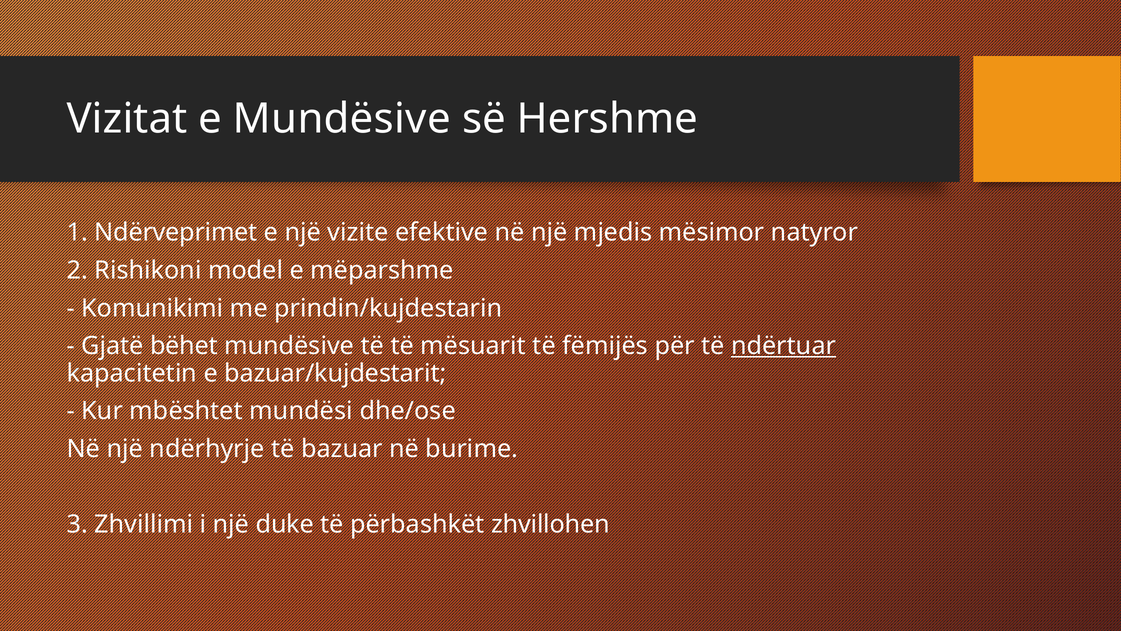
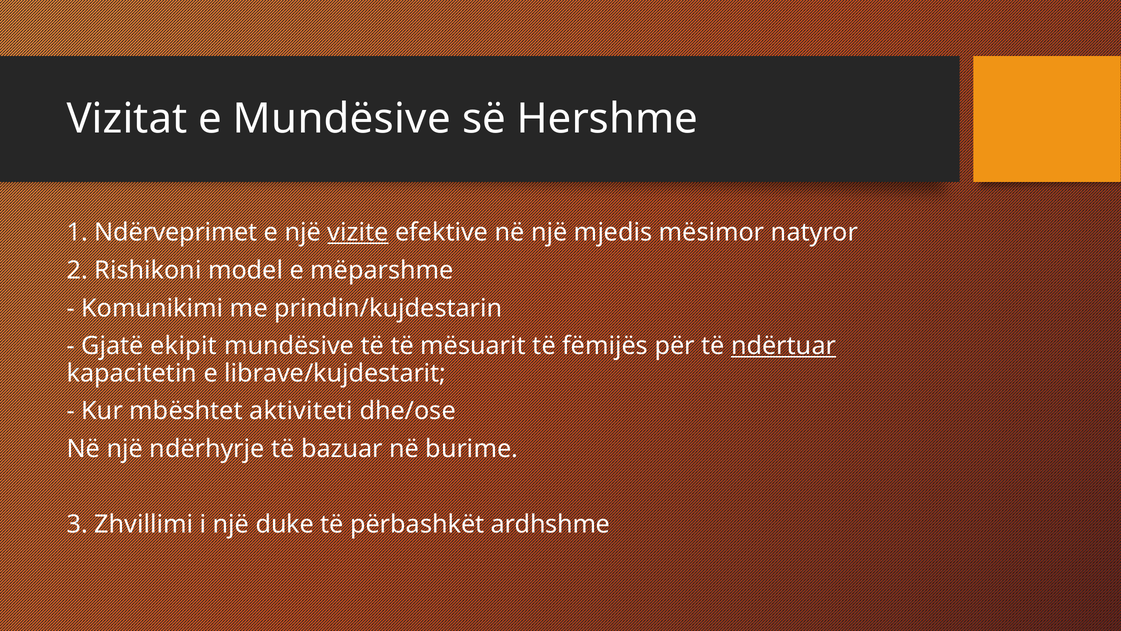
vizite underline: none -> present (358, 232)
bëhet: bëhet -> ekipit (184, 346)
bazuar/kujdestarit: bazuar/kujdestarit -> librave/kujdestarit (335, 373)
mundësi: mundësi -> aktiviteti (301, 411)
zhvillohen: zhvillohen -> ardhshme (550, 524)
